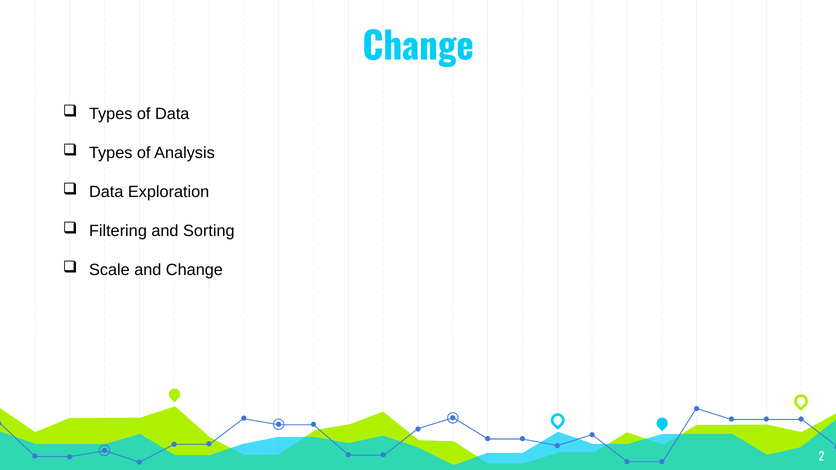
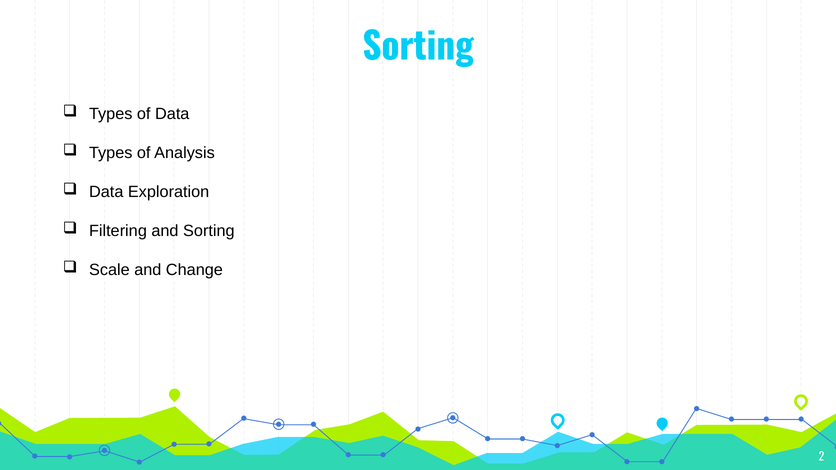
Change: Change -> Sorting (418, 47)
